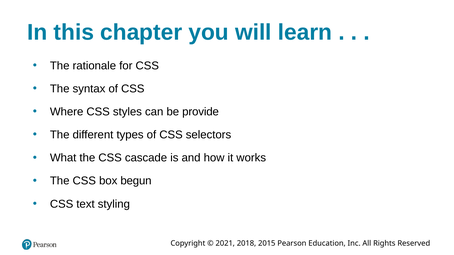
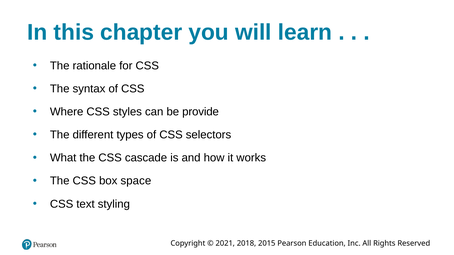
begun: begun -> space (136, 181)
